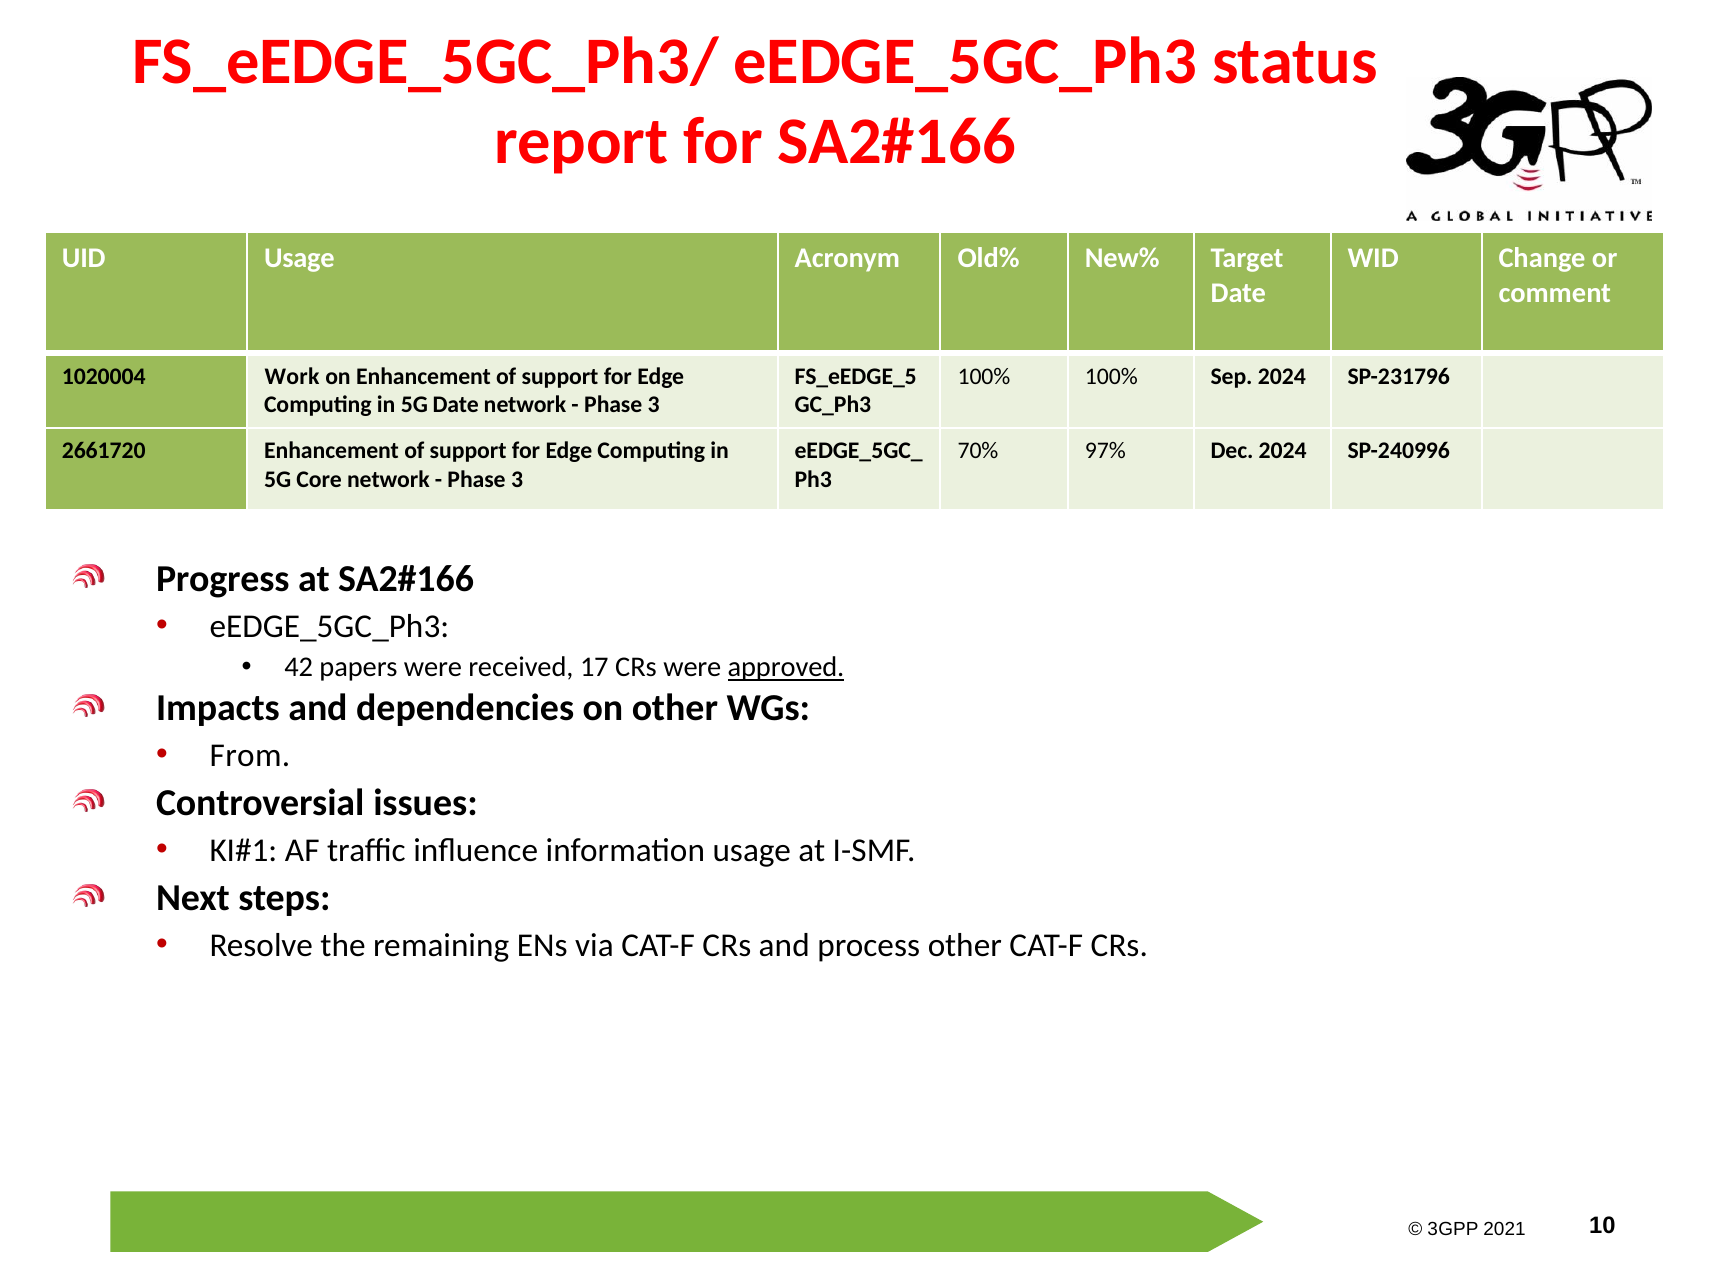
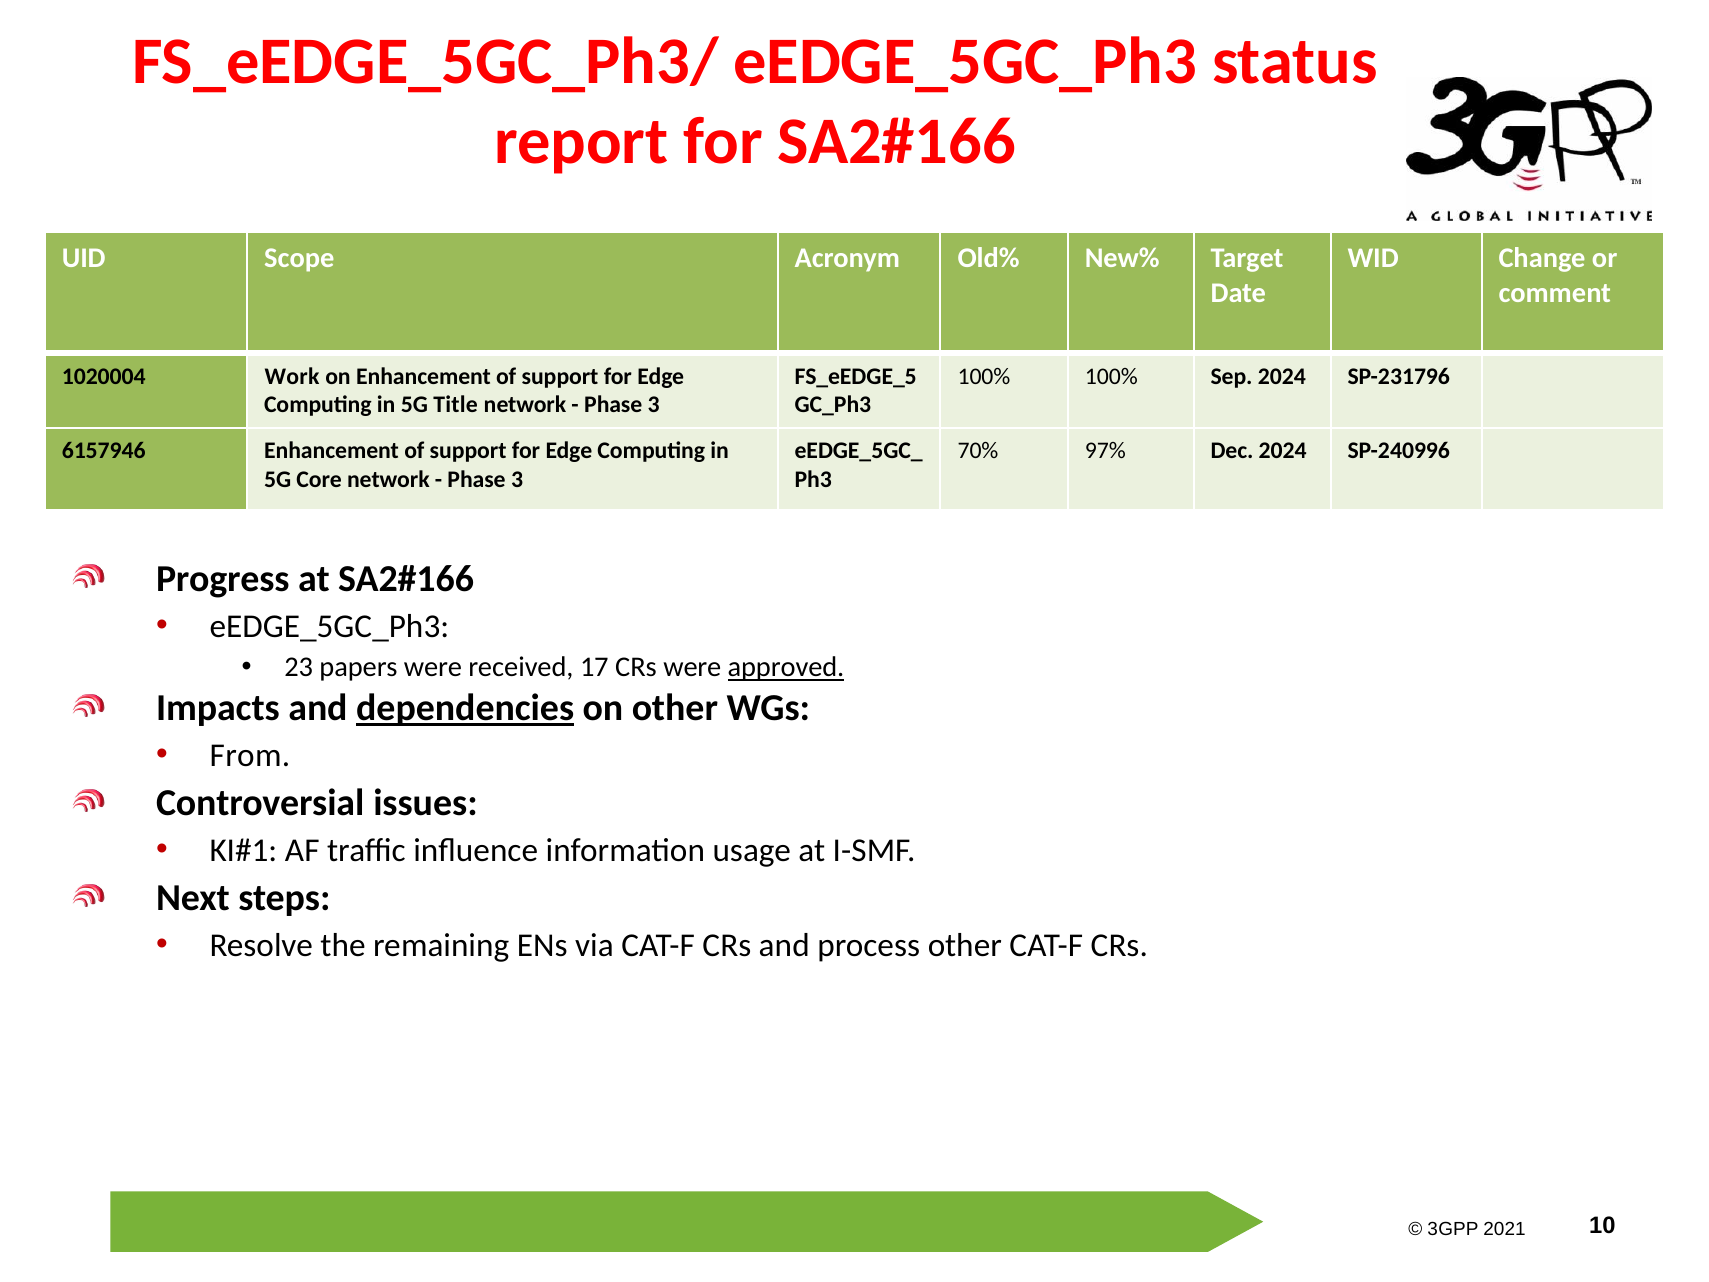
UID Usage: Usage -> Scope (299, 258)
5G Date: Date -> Title (456, 405)
2661720: 2661720 -> 6157946 (104, 451)
42: 42 -> 23 (299, 667)
dependencies underline: none -> present (465, 708)
